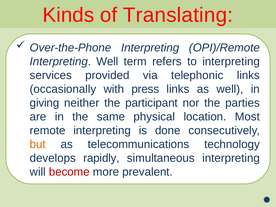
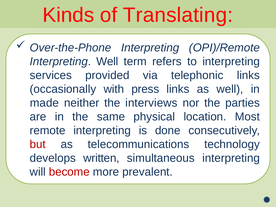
giving: giving -> made (44, 103)
participant: participant -> interviews (151, 103)
but colour: orange -> red (38, 144)
rapidly: rapidly -> written (101, 158)
